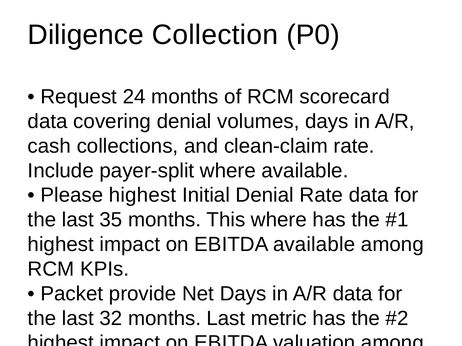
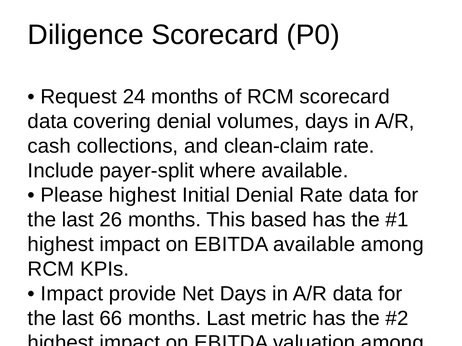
Diligence Collection: Collection -> Scorecard (215, 35)
35: 35 -> 26 (111, 220)
This where: where -> based (279, 220)
Packet: Packet -> Impact (72, 294)
32: 32 -> 66 (111, 319)
